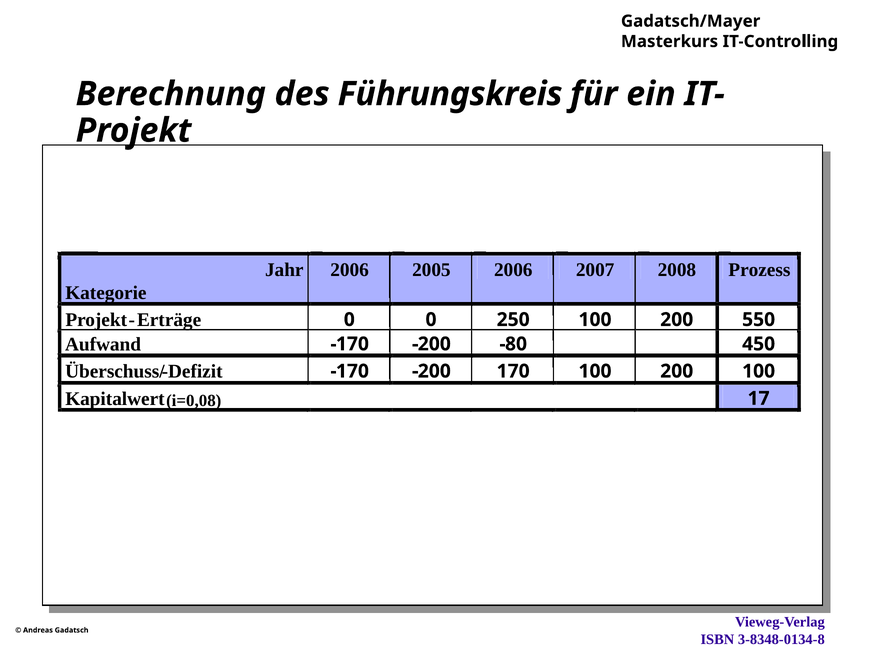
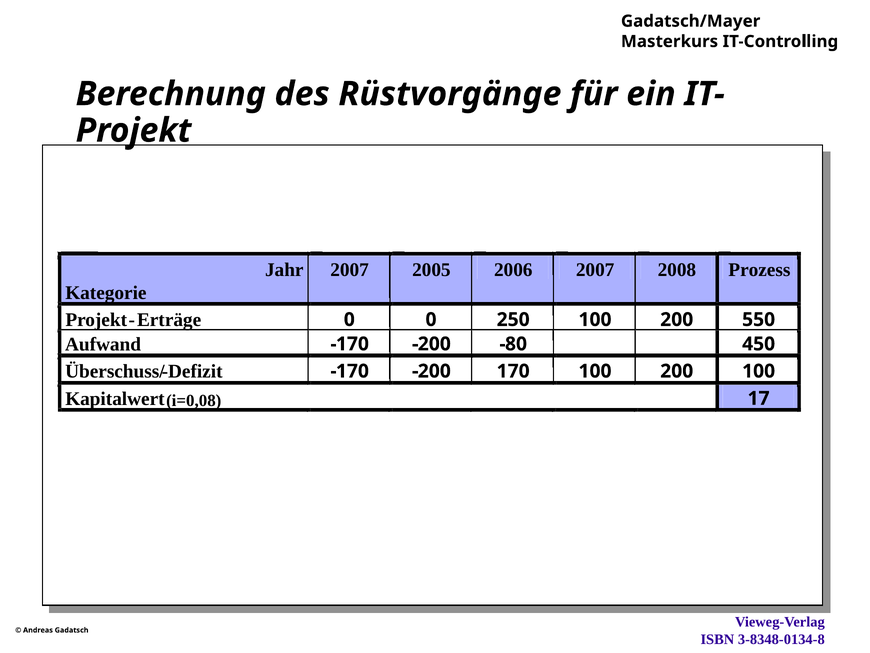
Führungskreis: Führungskreis -> Rüstvorgänge (450, 94)
2006: 2006 -> 2007 (350, 269)
